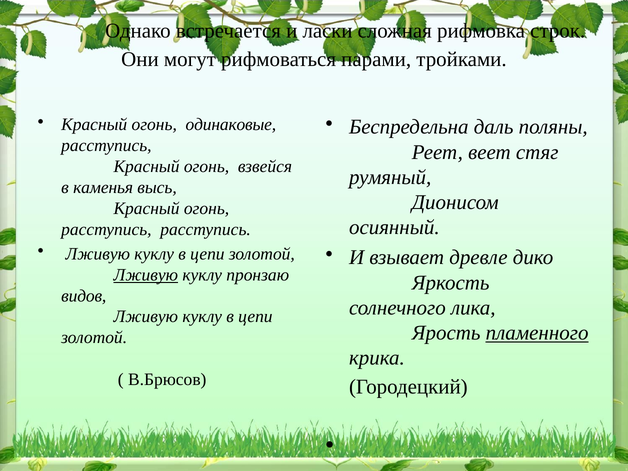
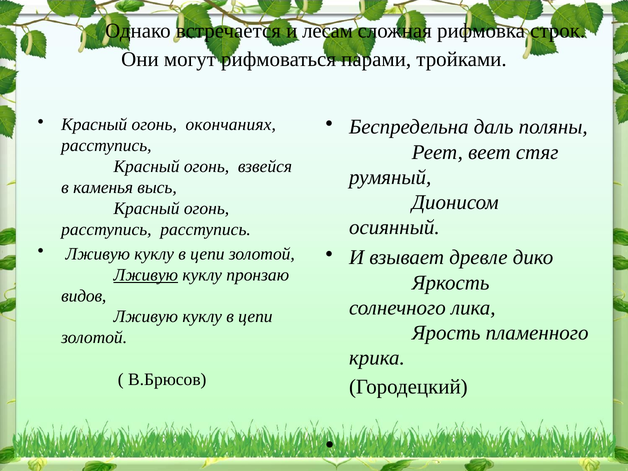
ласки: ласки -> лесам (328, 31)
одинаковые: одинаковые -> окончаниях (231, 125)
пламенного underline: present -> none (537, 333)
